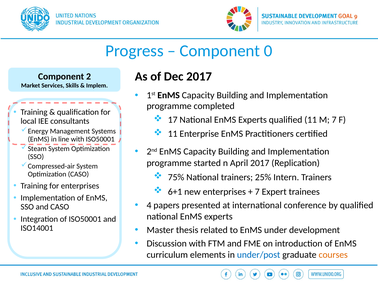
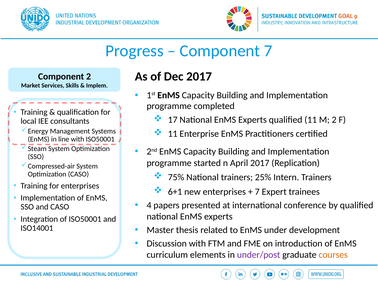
Component 0: 0 -> 7 (268, 51)
M 7: 7 -> 2 (334, 120)
under/post colour: blue -> purple (259, 255)
